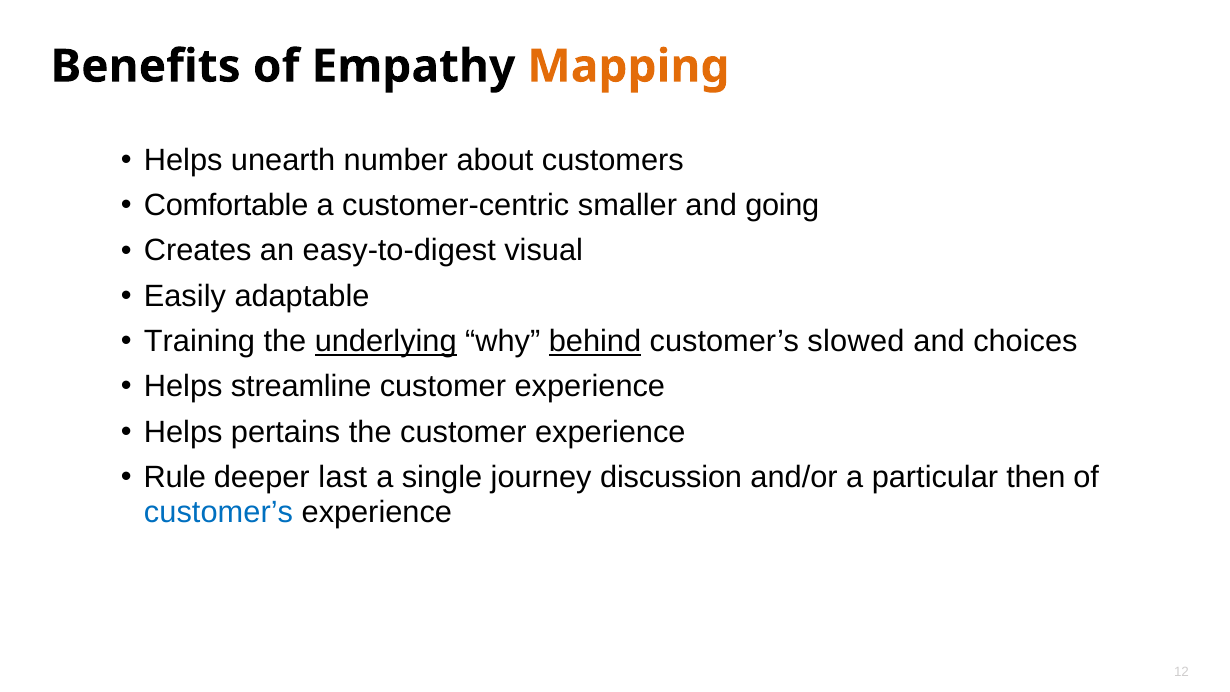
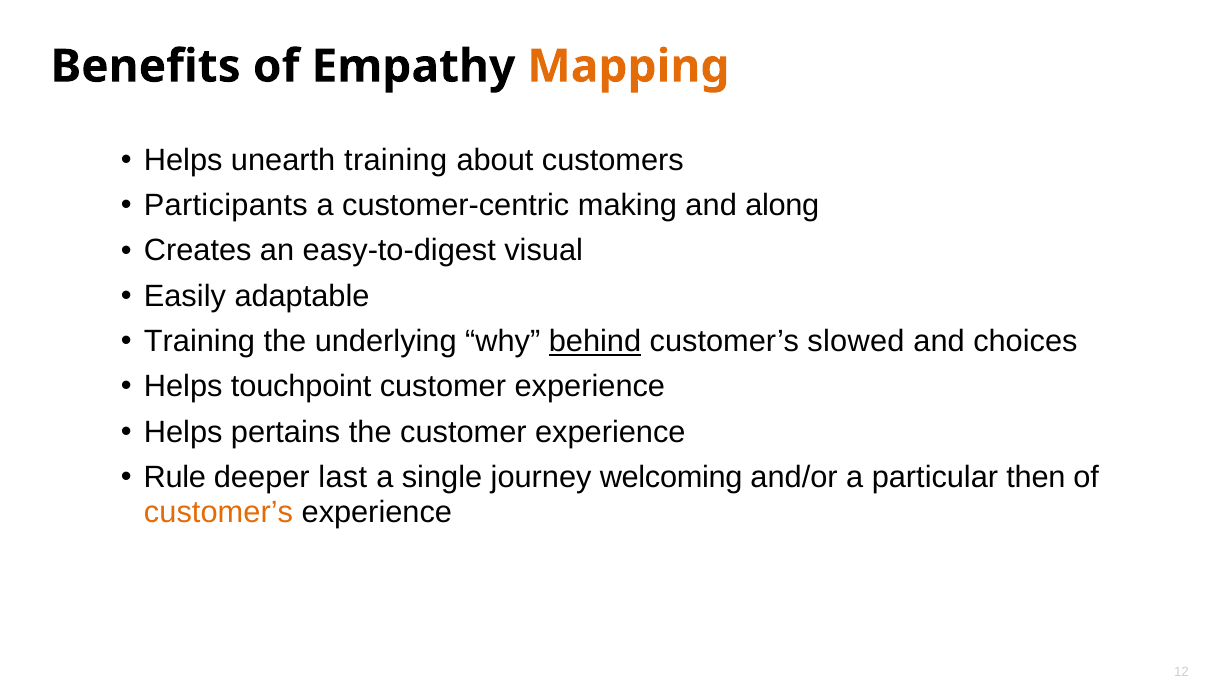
unearth number: number -> training (396, 160)
Comfortable: Comfortable -> Participants (226, 205)
smaller: smaller -> making (627, 205)
going: going -> along (782, 205)
underlying underline: present -> none (386, 341)
streamline: streamline -> touchpoint (301, 387)
discussion: discussion -> welcoming (671, 477)
customer’s colour: blue -> orange (219, 512)
